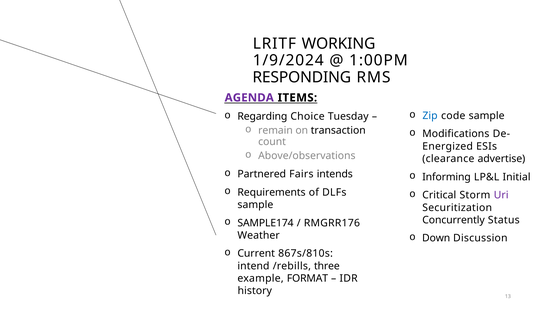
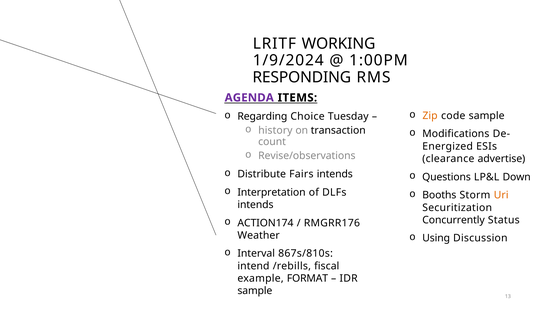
Zip colour: blue -> orange (430, 116)
remain: remain -> history (275, 130)
Above/observations: Above/observations -> Revise/observations (307, 156)
Partnered: Partnered -> Distribute (262, 174)
Informing: Informing -> Questions (447, 177)
Initial: Initial -> Down (517, 177)
Requirements: Requirements -> Interpretation (272, 192)
Critical: Critical -> Booths (439, 195)
Uri colour: purple -> orange (501, 195)
sample: sample -> intends (255, 205)
SAMPLE174: SAMPLE174 -> ACTION174 (265, 223)
Down: Down -> Using (436, 238)
Current: Current -> Interval (256, 254)
three: three -> fiscal (327, 266)
history: history -> sample (255, 291)
